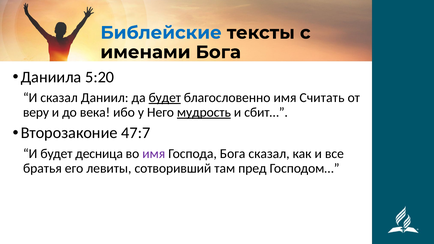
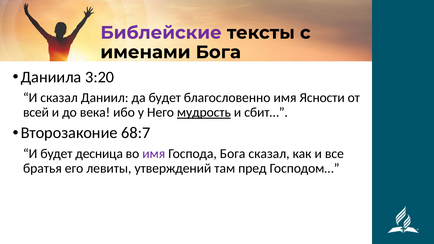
Библейские colour: blue -> purple (161, 33)
5:20: 5:20 -> 3:20 (100, 77)
будет underline: present -> none (165, 98)
Считать: Считать -> Ясности (322, 98)
веру: веру -> всей (36, 112)
47:7: 47:7 -> 68:7 (136, 133)
сотворивший: сотворивший -> утверждений (173, 168)
